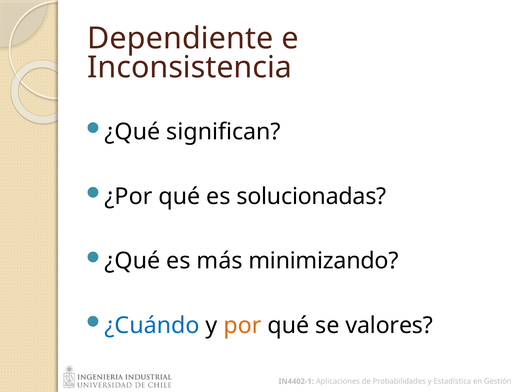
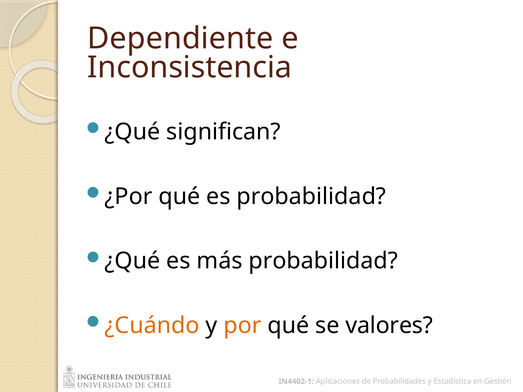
es solucionadas: solucionadas -> probabilidad (311, 197)
más minimizando: minimizando -> probabilidad (323, 261)
¿Cuándo colour: blue -> orange (152, 326)
